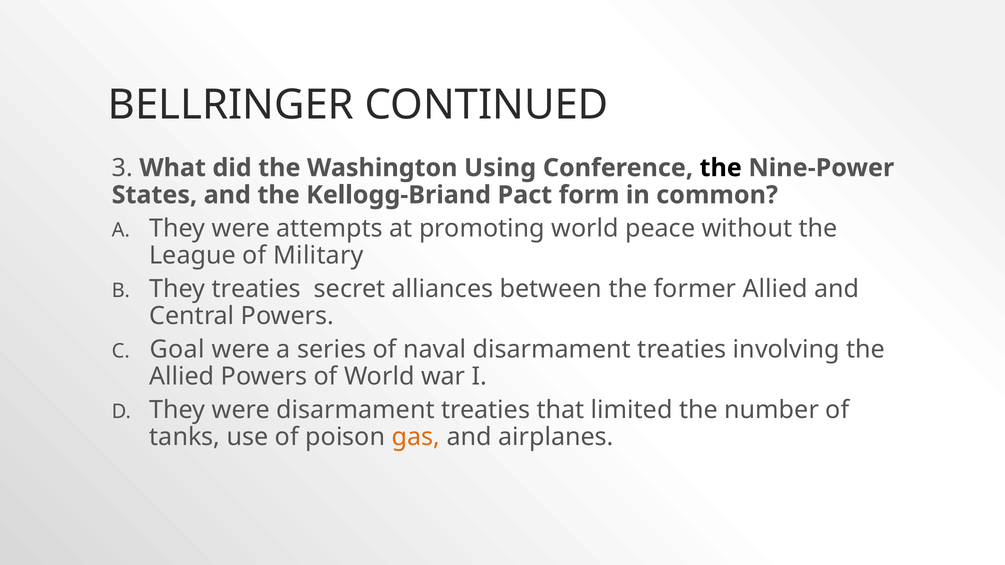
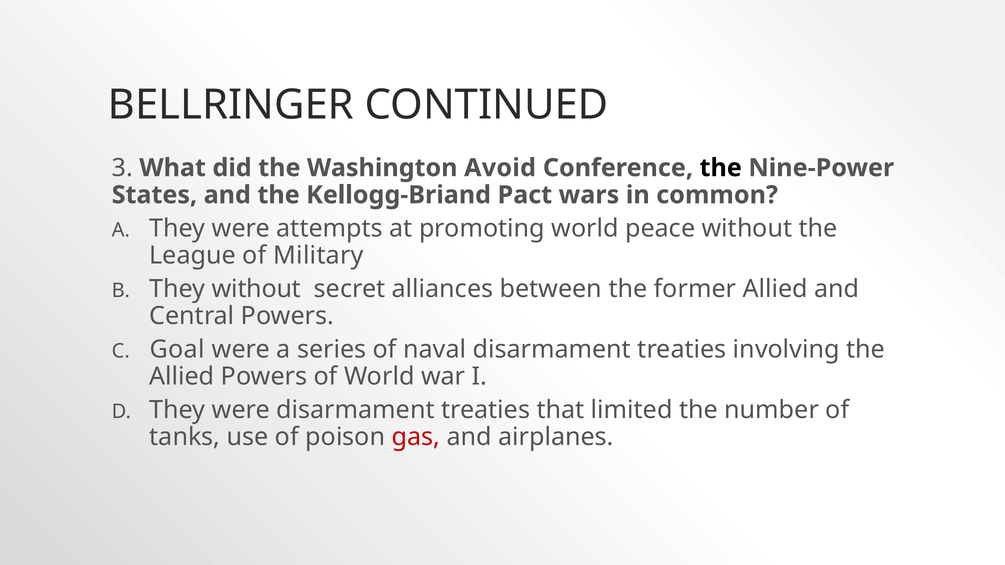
Using: Using -> Avoid (500, 168)
form: form -> wars (589, 195)
They treaties: treaties -> without (256, 289)
gas colour: orange -> red (416, 437)
